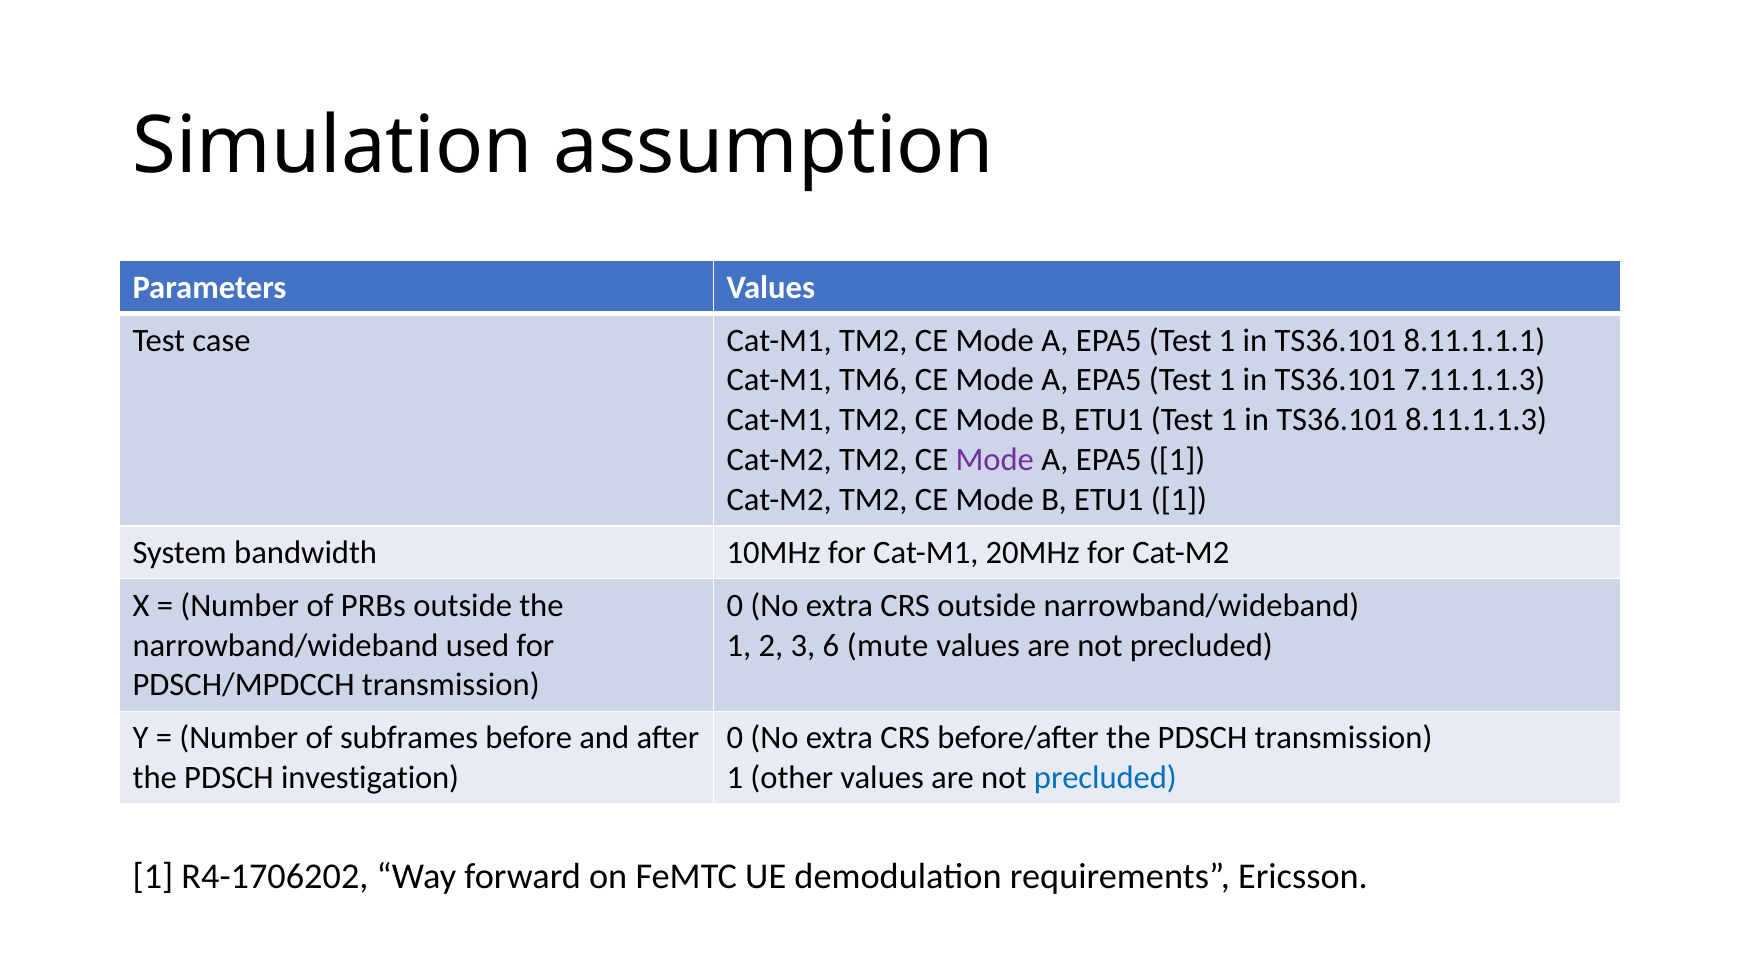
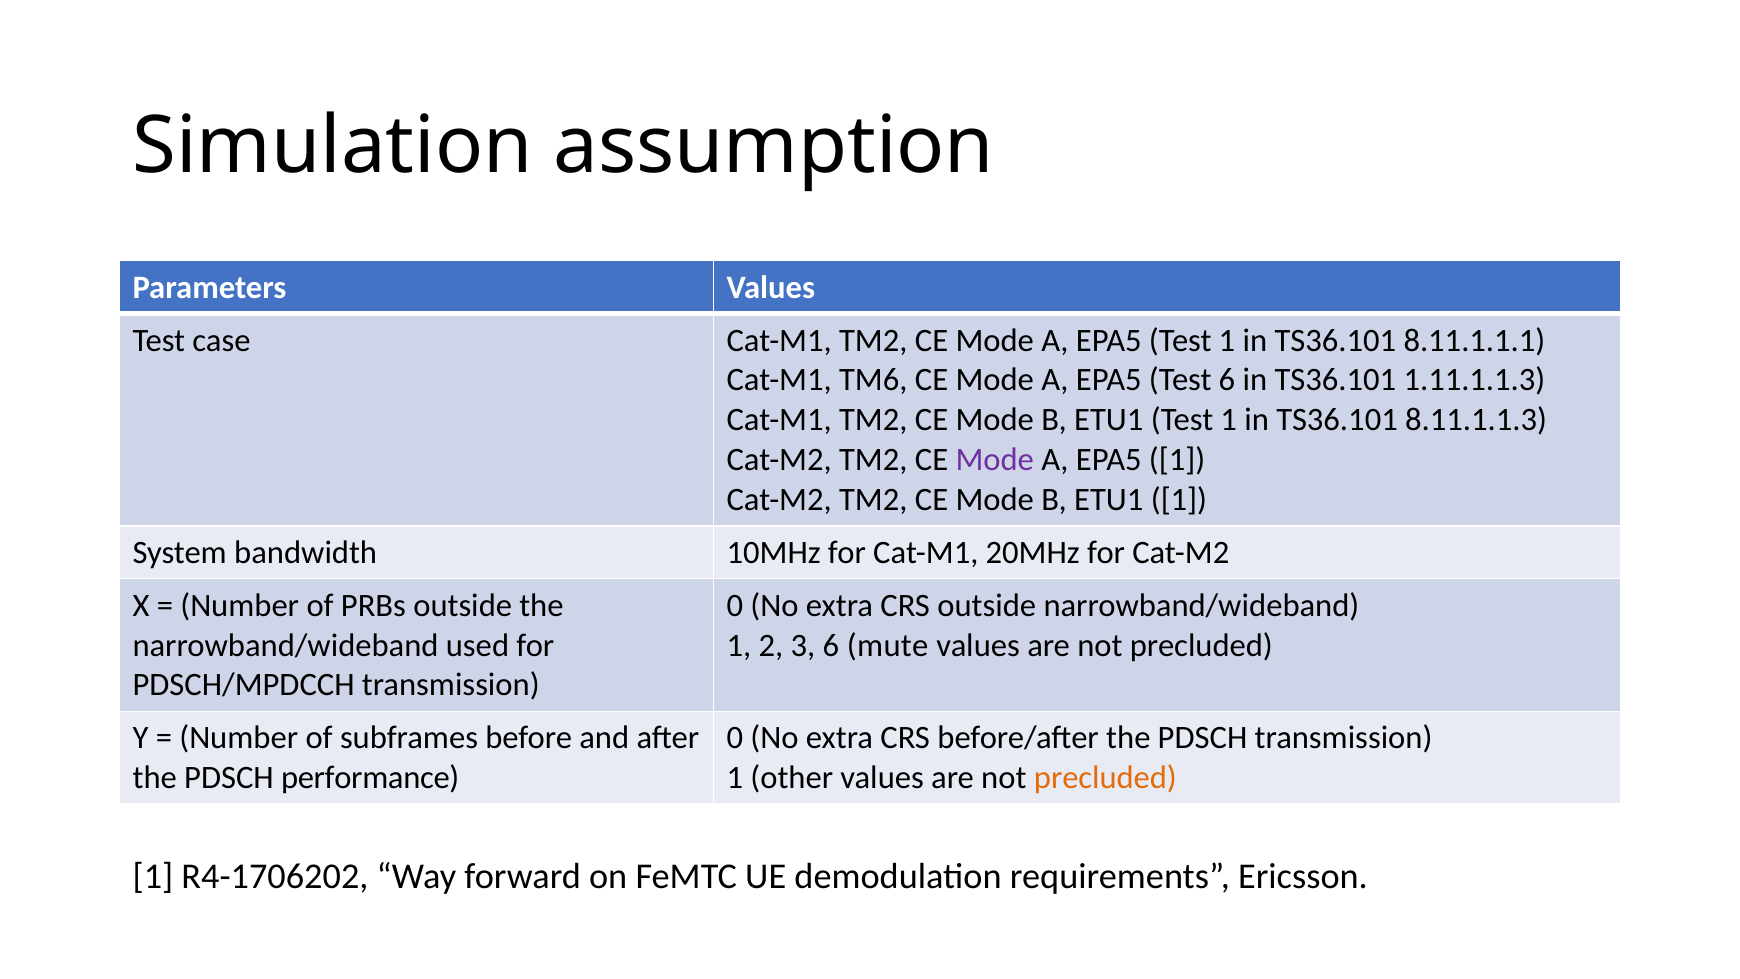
1: 1 -> 6 (1227, 380)
7.11.1.1.3: 7.11.1.1.3 -> 1.11.1.1.3 (1474, 380)
investigation: investigation -> performance (370, 778)
precluded colour: blue -> orange (1105, 778)
